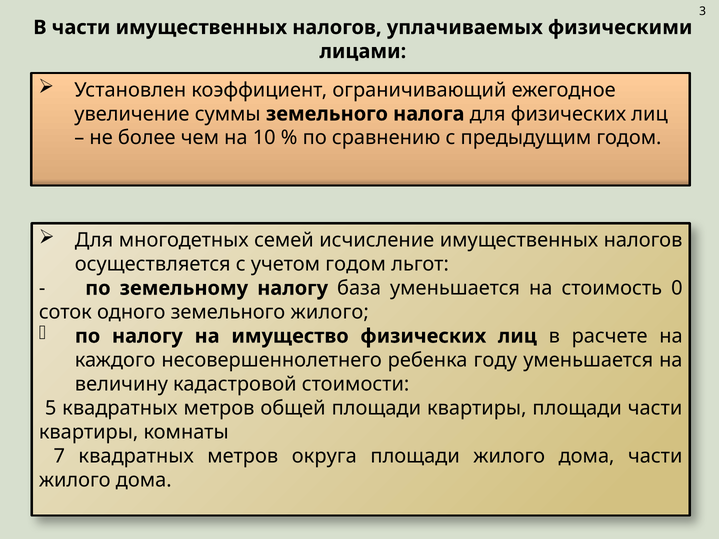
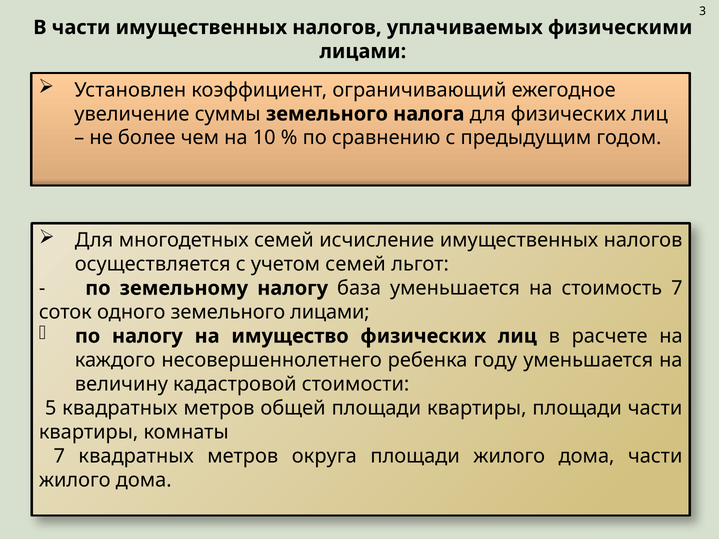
учетом годом: годом -> семей (356, 264)
стоимость 0: 0 -> 7 (677, 288)
земельного жилого: жилого -> лицами (330, 312)
